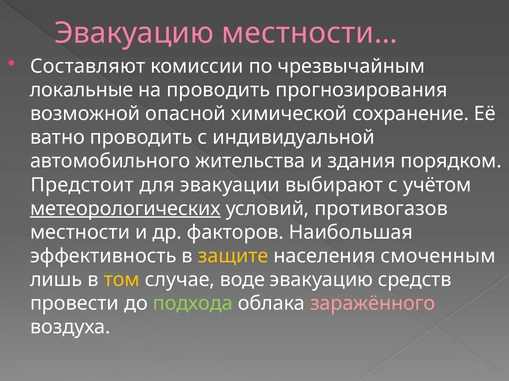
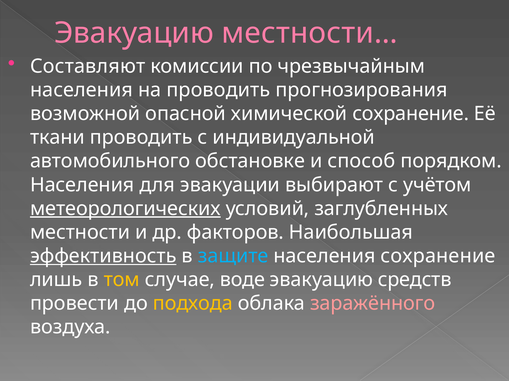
локальные: локальные -> населения (81, 90)
ватно: ватно -> ткани (57, 138)
жительства: жительства -> обстановке (250, 161)
здания: здания -> способ (361, 161)
Предстоит: Предстоит -> Населения (82, 185)
противогазов: противогазов -> заглубленных (381, 209)
эффективность underline: none -> present (103, 256)
защите colour: yellow -> light blue (233, 256)
населения смоченным: смоченным -> сохранение (438, 256)
подхода colour: light green -> yellow (193, 304)
